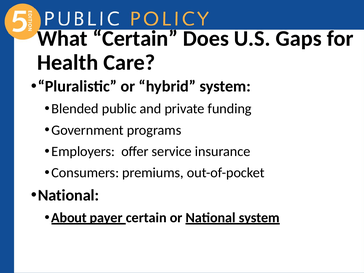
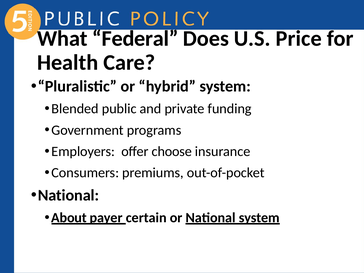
What Certain: Certain -> Federal (135, 38)
Gaps: Gaps -> Price (299, 38)
service: service -> choose (172, 151)
